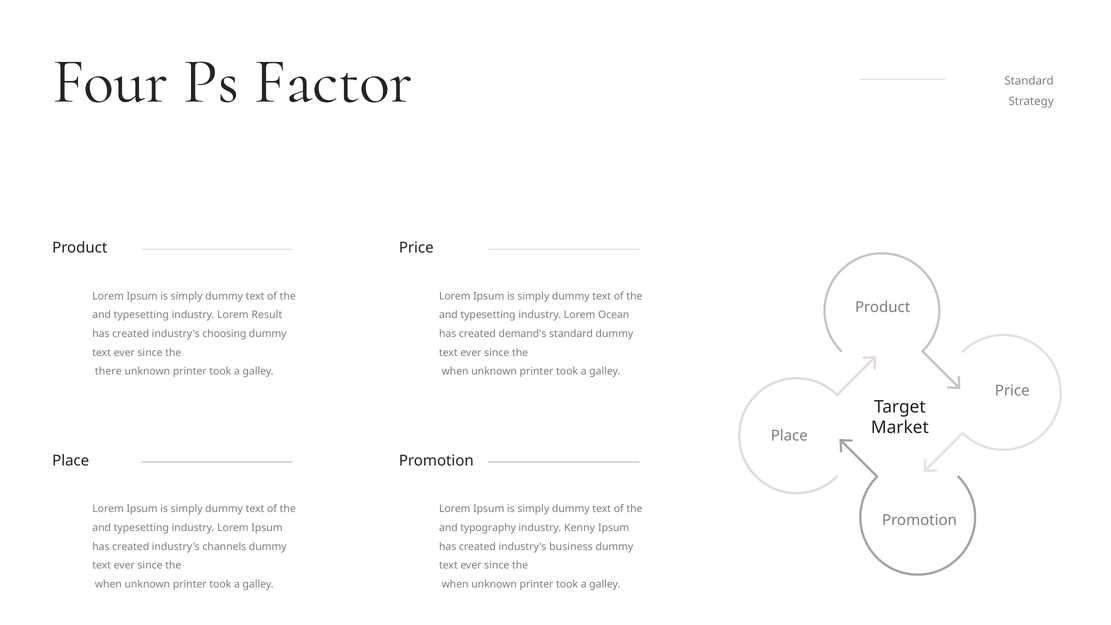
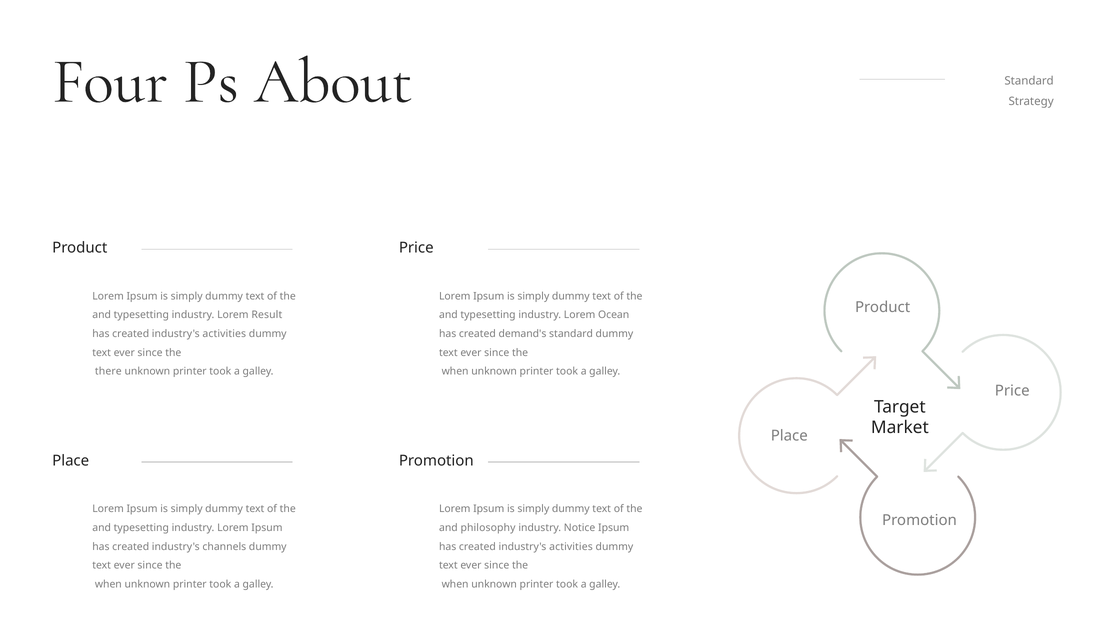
Factor: Factor -> About (333, 81)
choosing: choosing -> activities (224, 334)
typography: typography -> philosophy (488, 528)
Kenny: Kenny -> Notice (580, 528)
business: business -> activities (571, 547)
